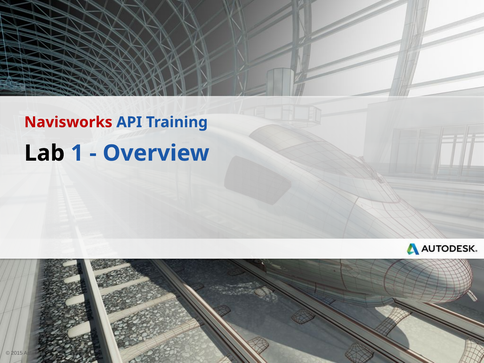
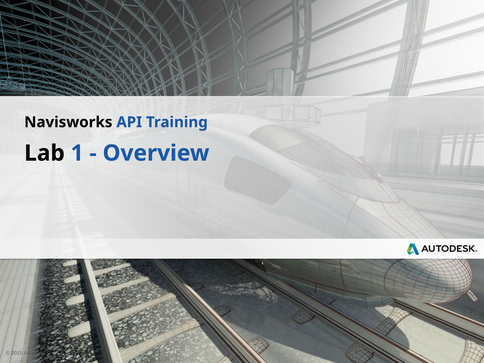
Navisworks colour: red -> black (68, 122)
